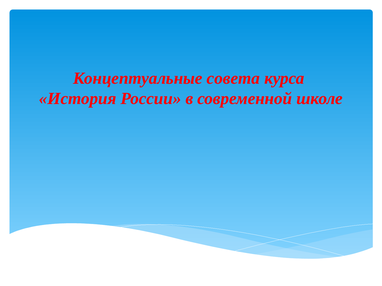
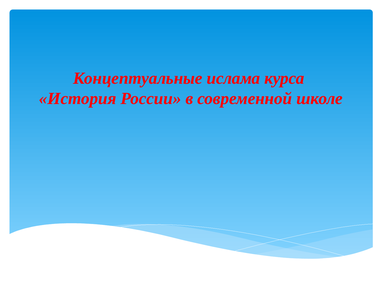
совета: совета -> ислама (233, 78)
